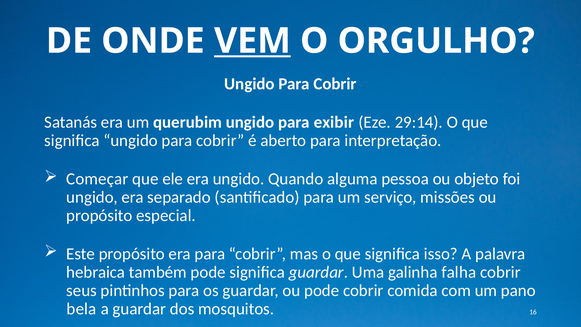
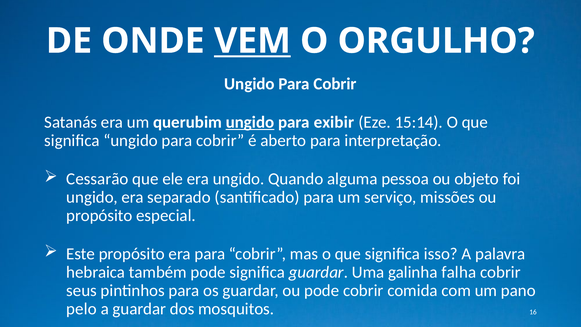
ungido underline: none -> present (250, 122)
29:14: 29:14 -> 15:14 (419, 122)
Começar: Começar -> Cessarão (97, 179)
bela: bela -> pelo (82, 309)
